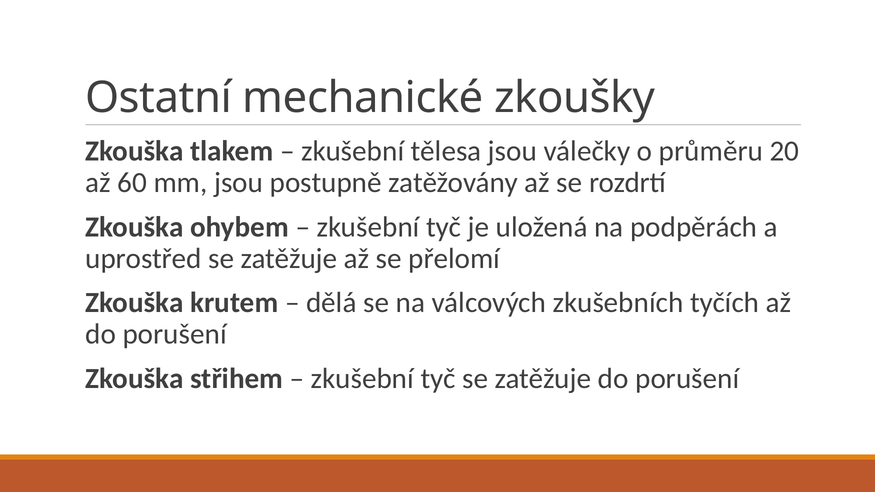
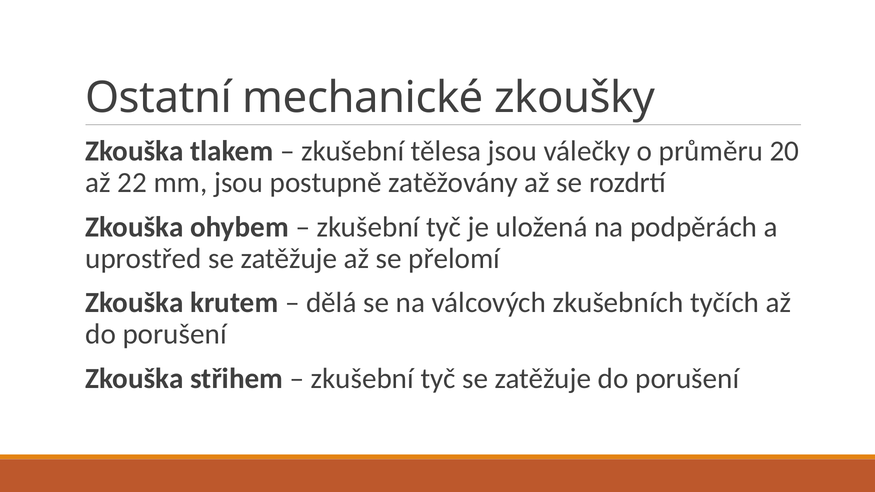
60: 60 -> 22 (132, 183)
